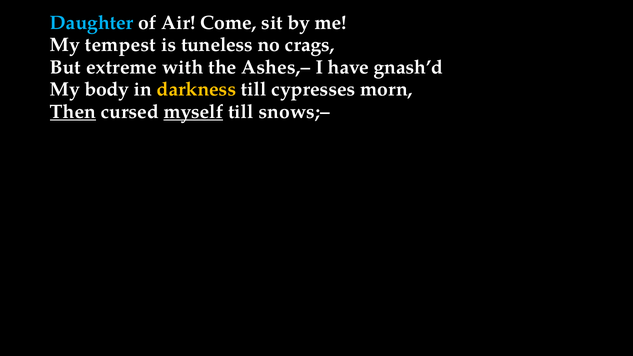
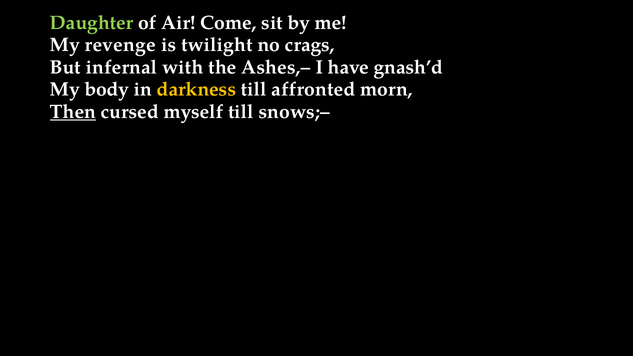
Daughter colour: light blue -> light green (92, 23)
tempest: tempest -> revenge (120, 45)
tuneless: tuneless -> twilight (217, 45)
extreme: extreme -> infernal (122, 67)
cypresses: cypresses -> affronted (313, 89)
myself underline: present -> none (193, 112)
